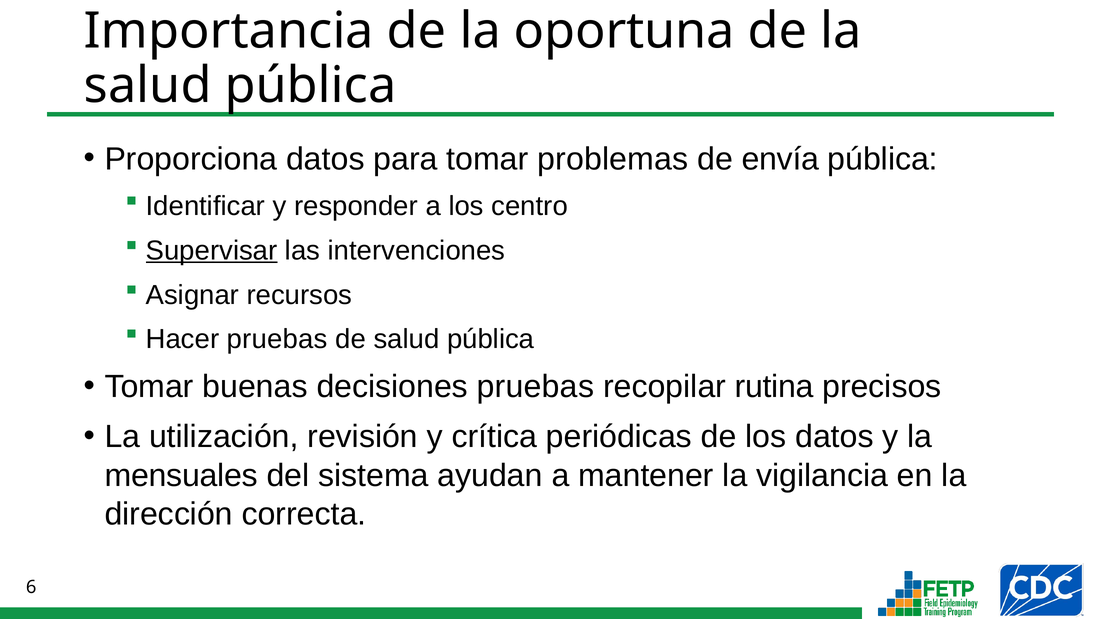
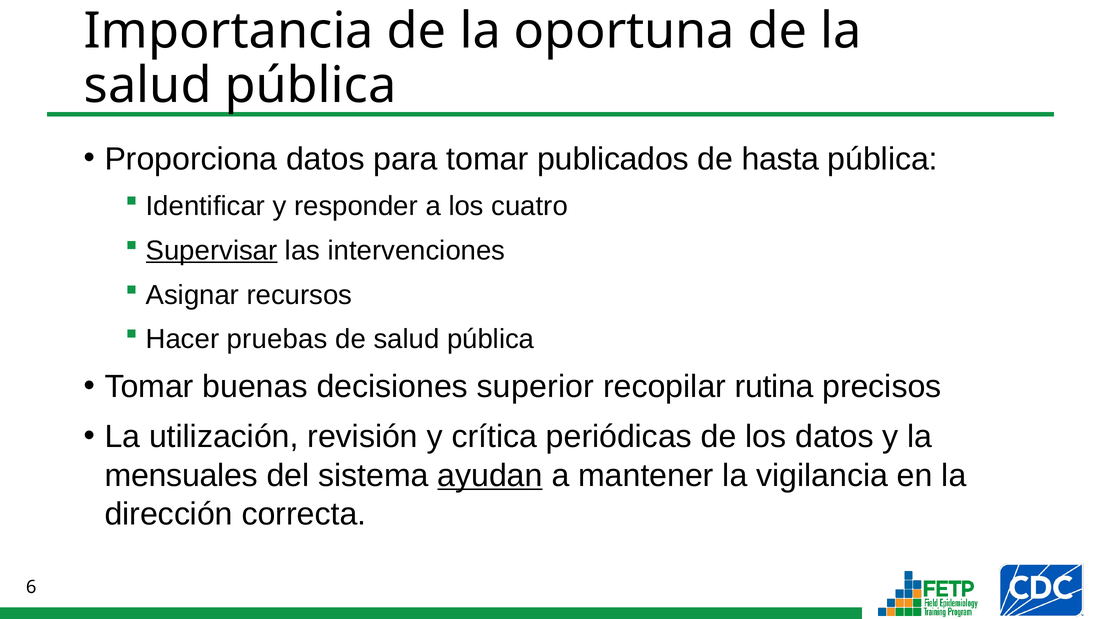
problemas: problemas -> publicados (613, 159)
envía: envía -> hasta (780, 159)
centro: centro -> cuatro (530, 206)
decisiones pruebas: pruebas -> superior (535, 387)
ayudan underline: none -> present (490, 476)
